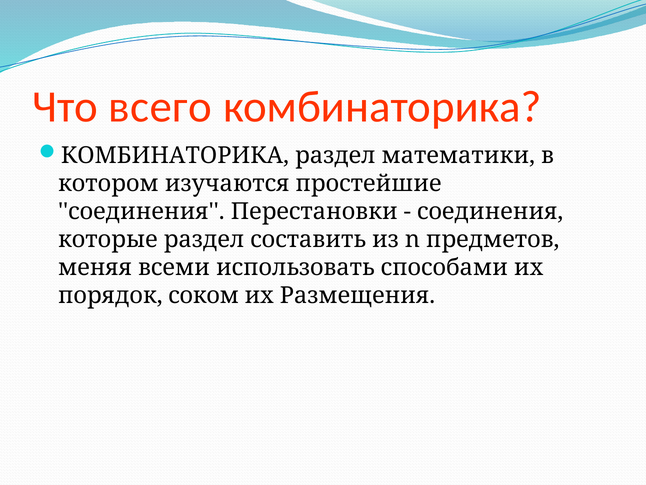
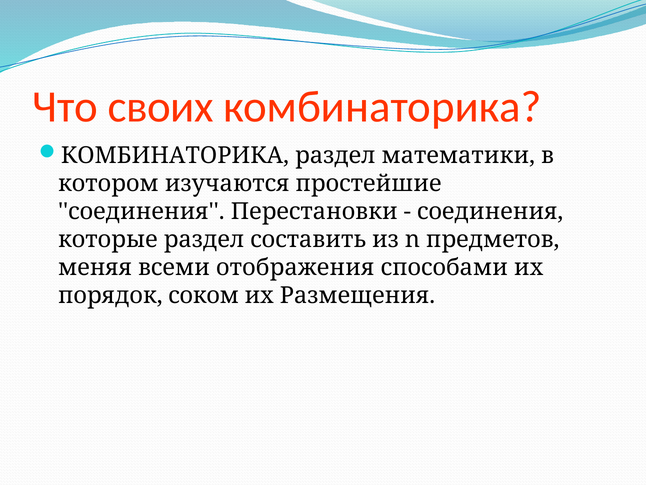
всего: всего -> своих (161, 107)
использовать: использовать -> отображения (295, 267)
